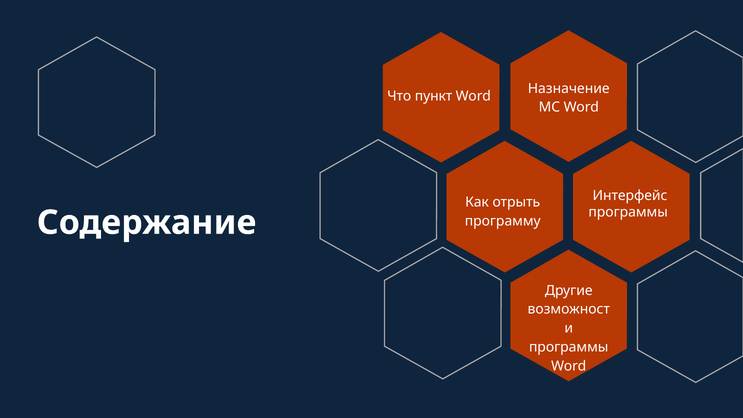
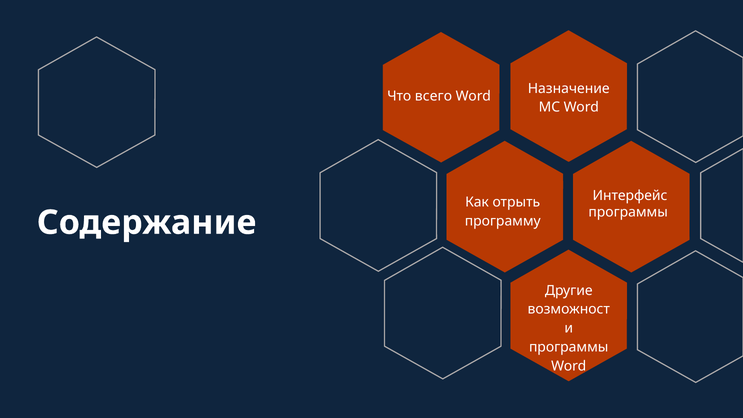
пункт: пункт -> всего (433, 96)
